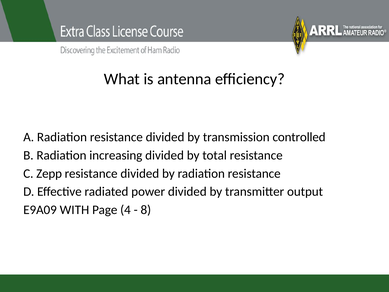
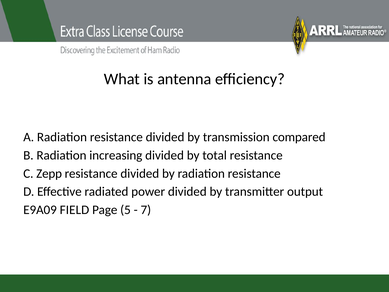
controlled: controlled -> compared (299, 137)
WITH: WITH -> FIELD (74, 210)
4: 4 -> 5 (125, 210)
8: 8 -> 7 (146, 210)
